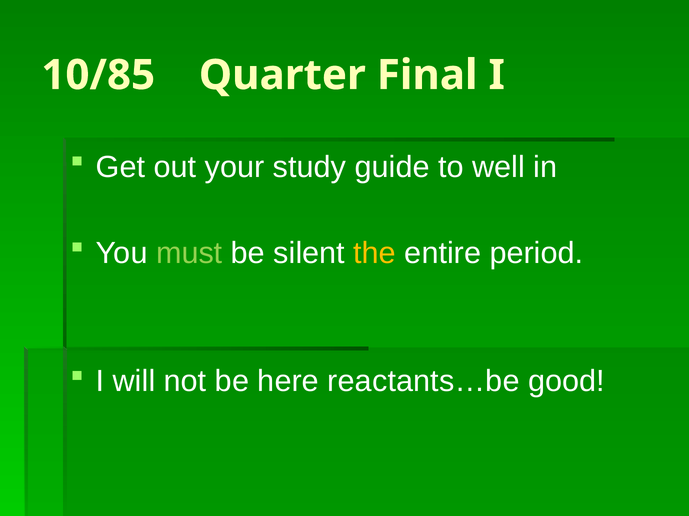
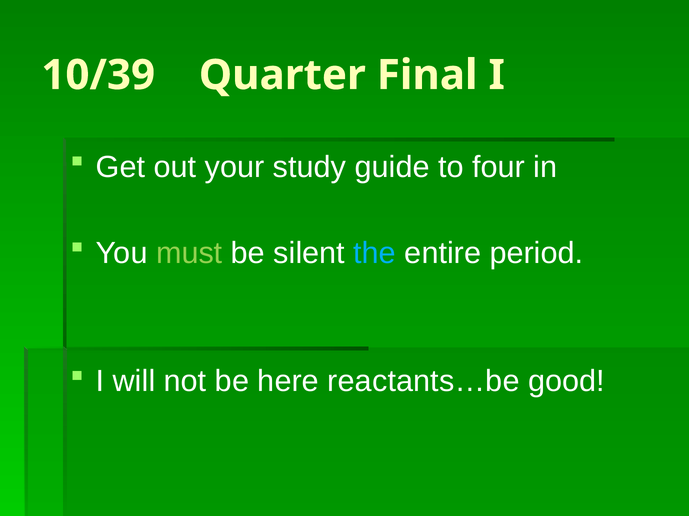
10/85: 10/85 -> 10/39 (98, 75)
well: well -> four (499, 168)
the colour: yellow -> light blue (375, 253)
